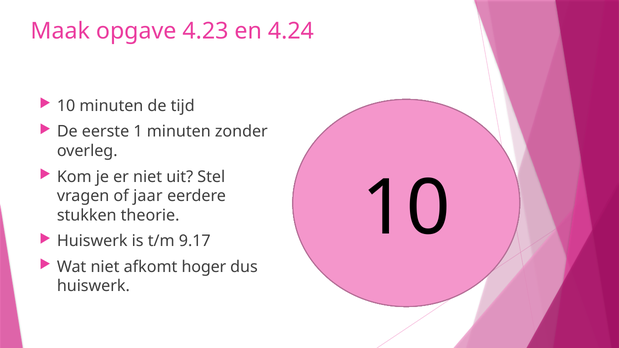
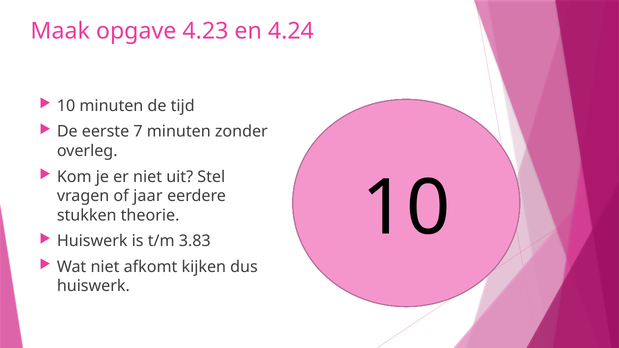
1: 1 -> 7 (138, 132)
9.17: 9.17 -> 3.83 (195, 241)
hoger: hoger -> kijken (204, 267)
